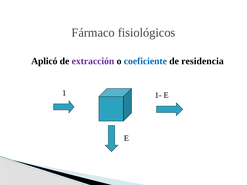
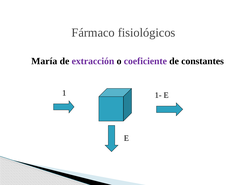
Aplicó: Aplicó -> María (44, 61)
coeficiente colour: blue -> purple (145, 61)
residencia: residencia -> constantes (203, 61)
